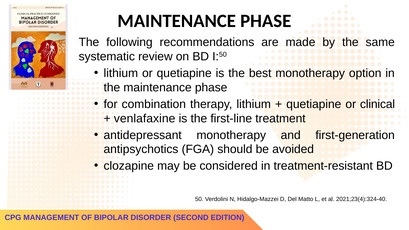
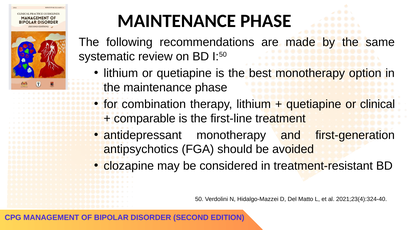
venlafaxine: venlafaxine -> comparable (145, 118)
